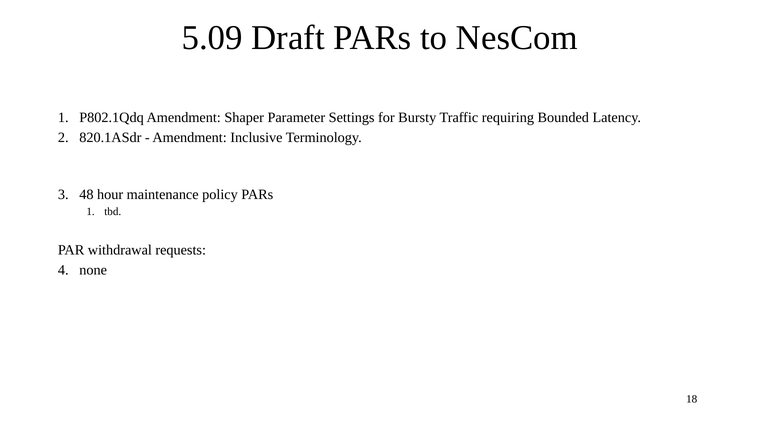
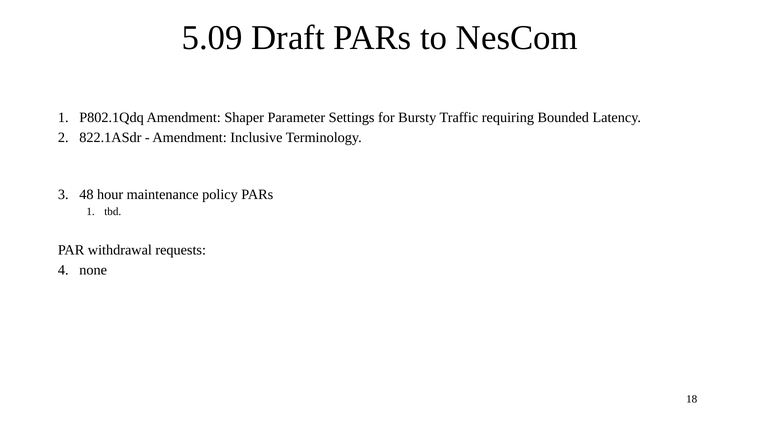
820.1ASdr: 820.1ASdr -> 822.1ASdr (110, 138)
